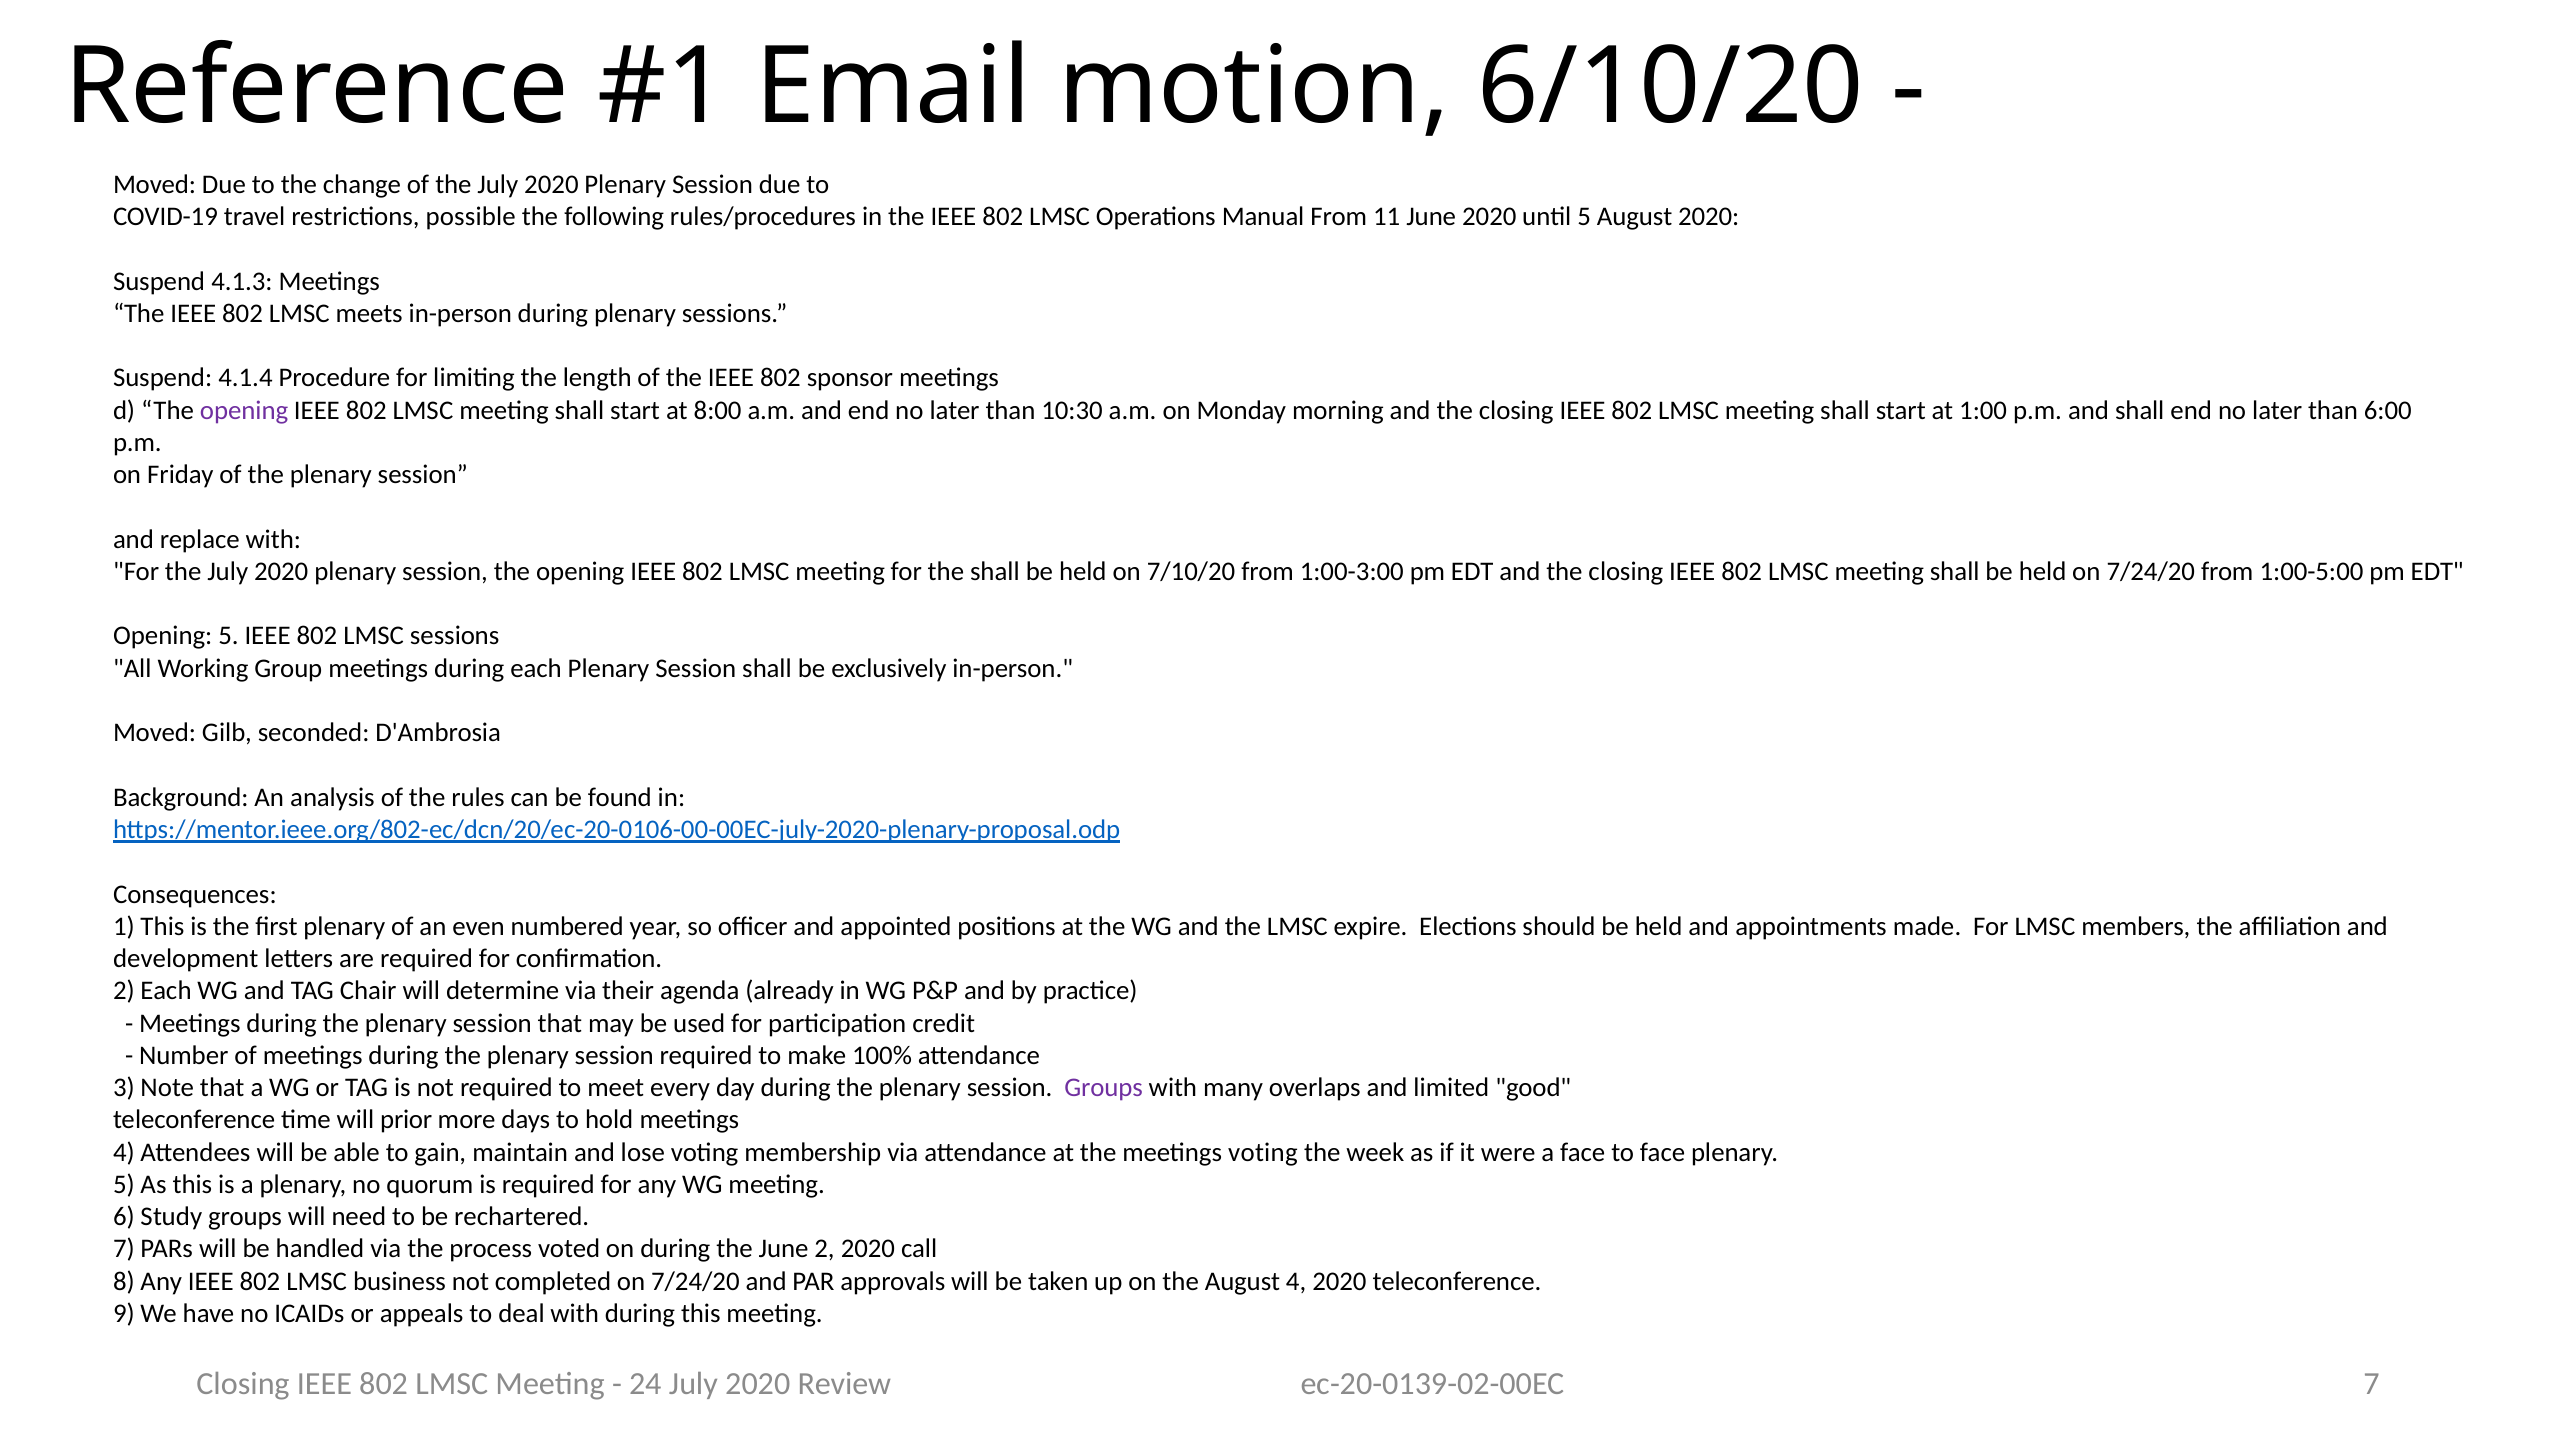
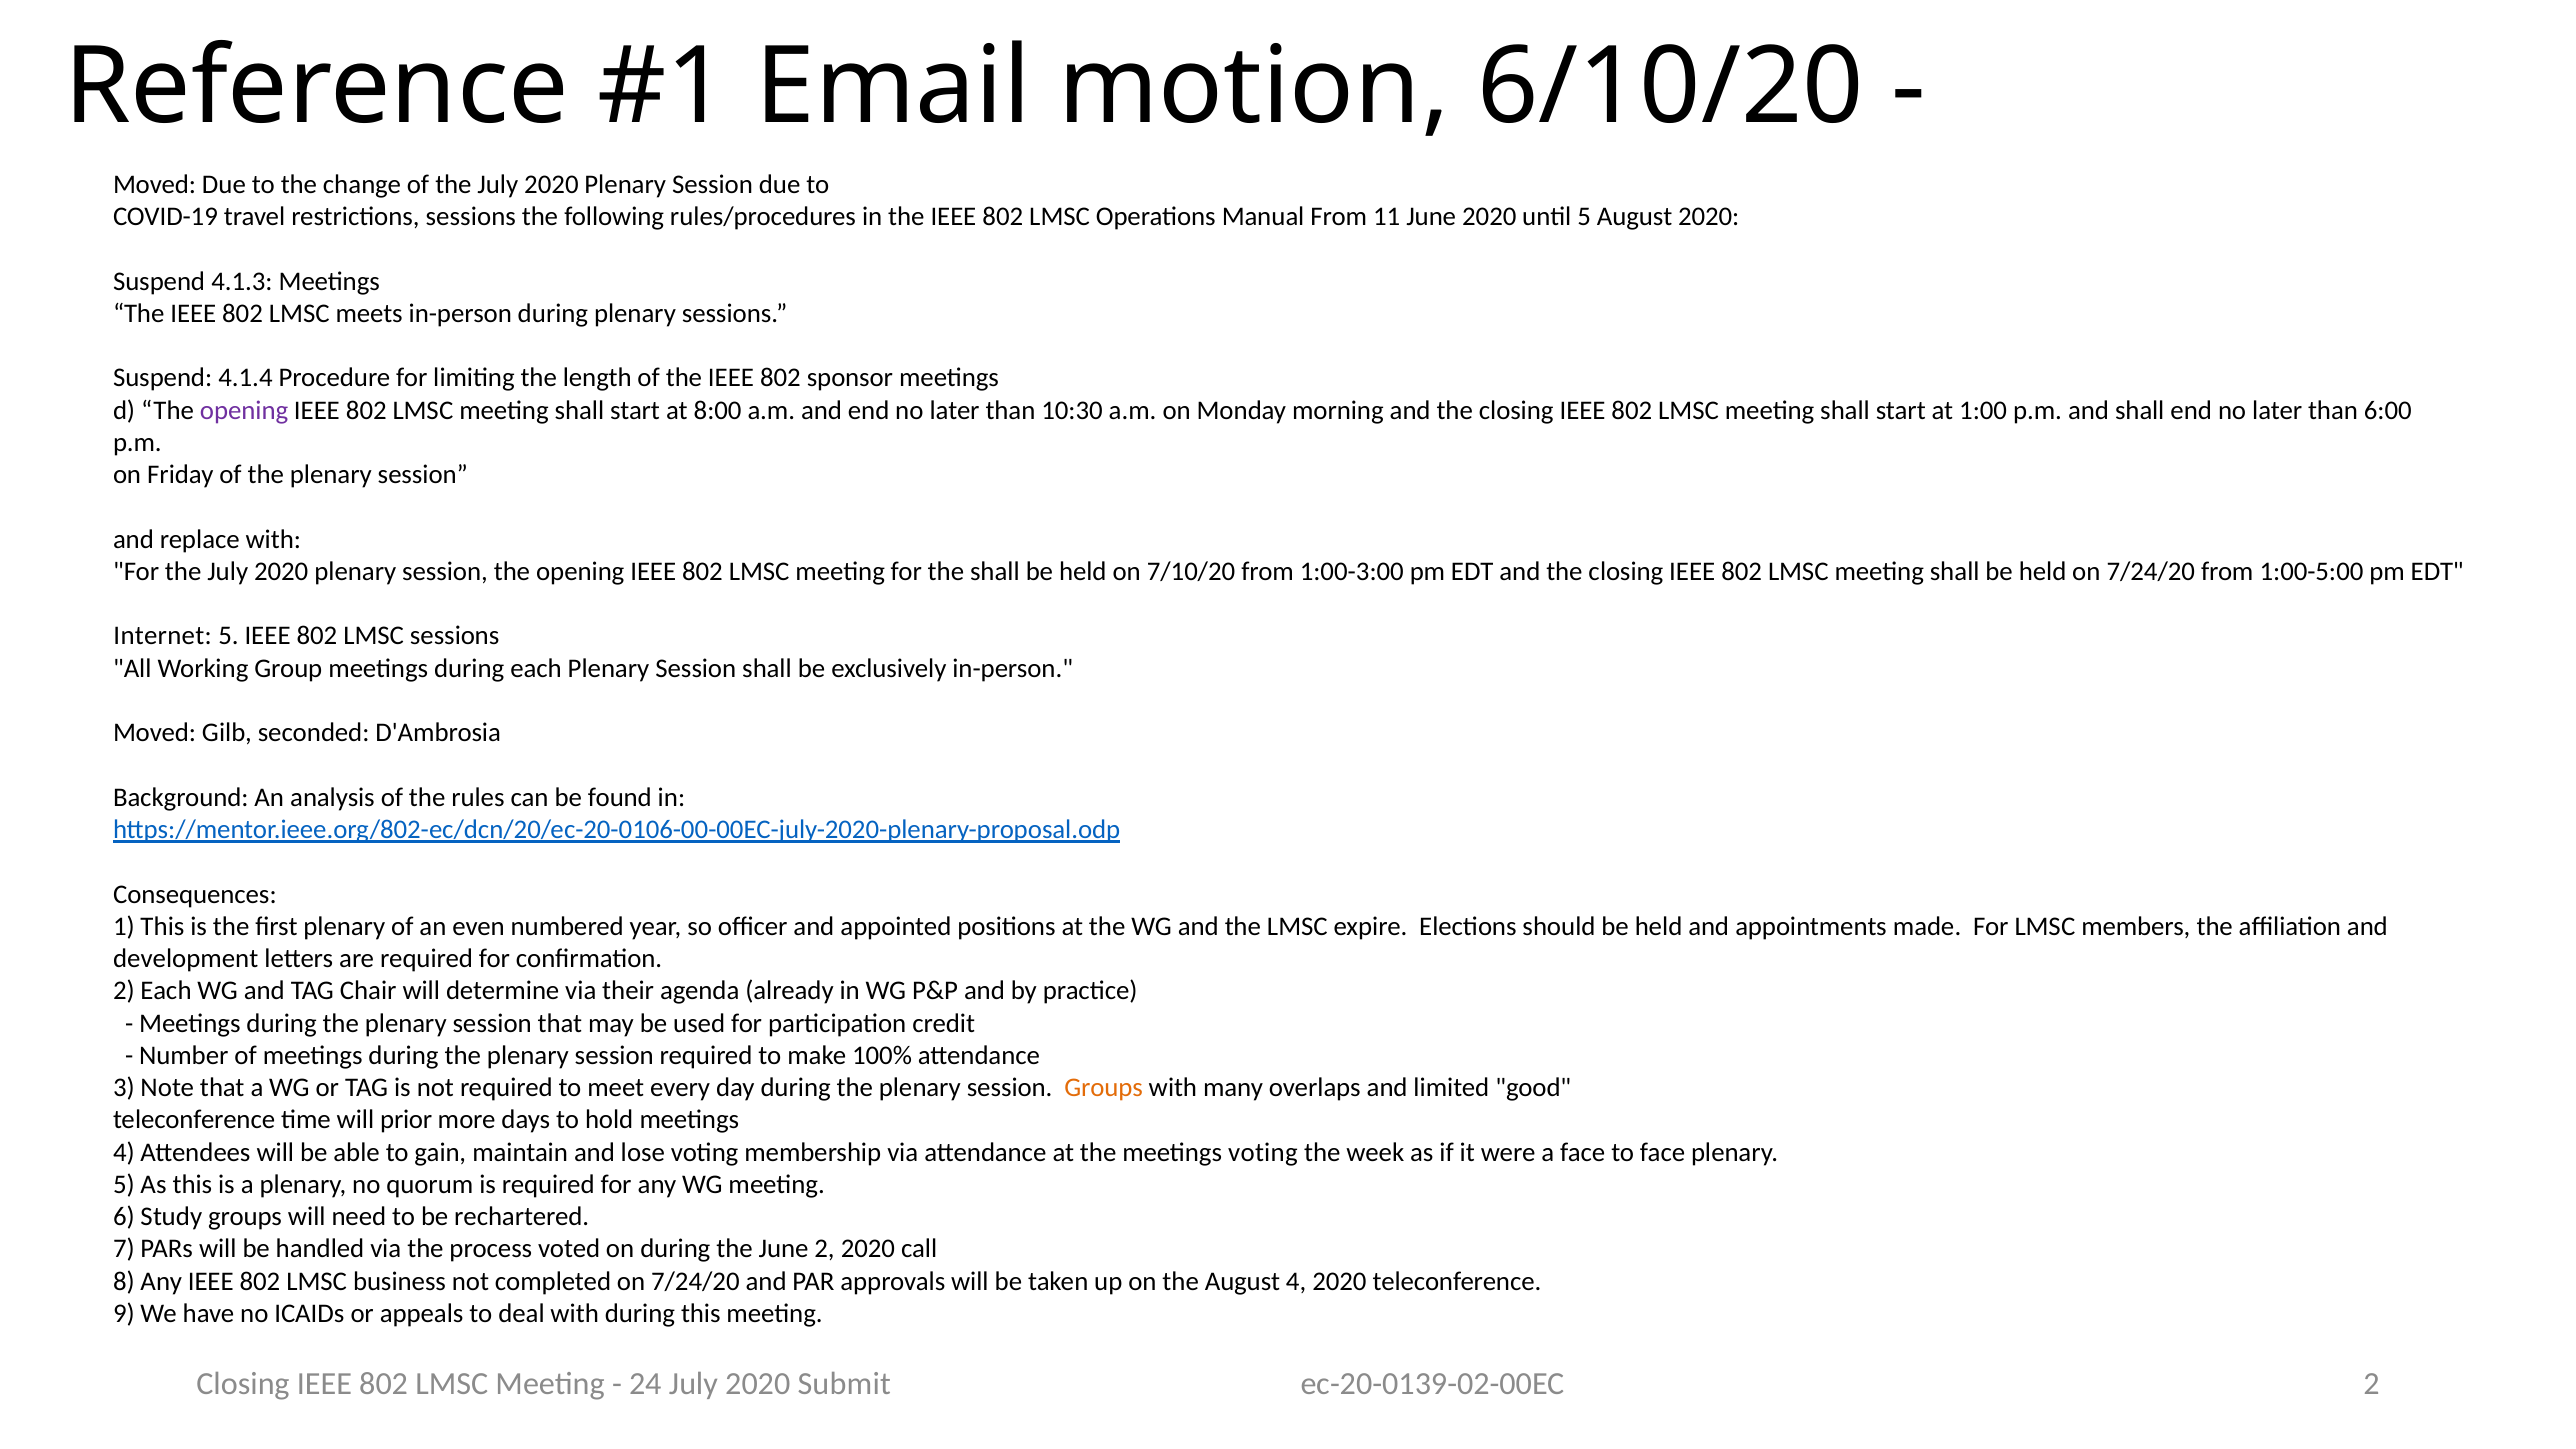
restrictions possible: possible -> sessions (471, 217)
Opening: Opening -> Internet (163, 636)
Groups colour: purple -> orange (1104, 1088)
ec-20-0139-02-00EC 7: 7 -> 2 (2372, 1383)
Review: Review -> Submit (844, 1384)
